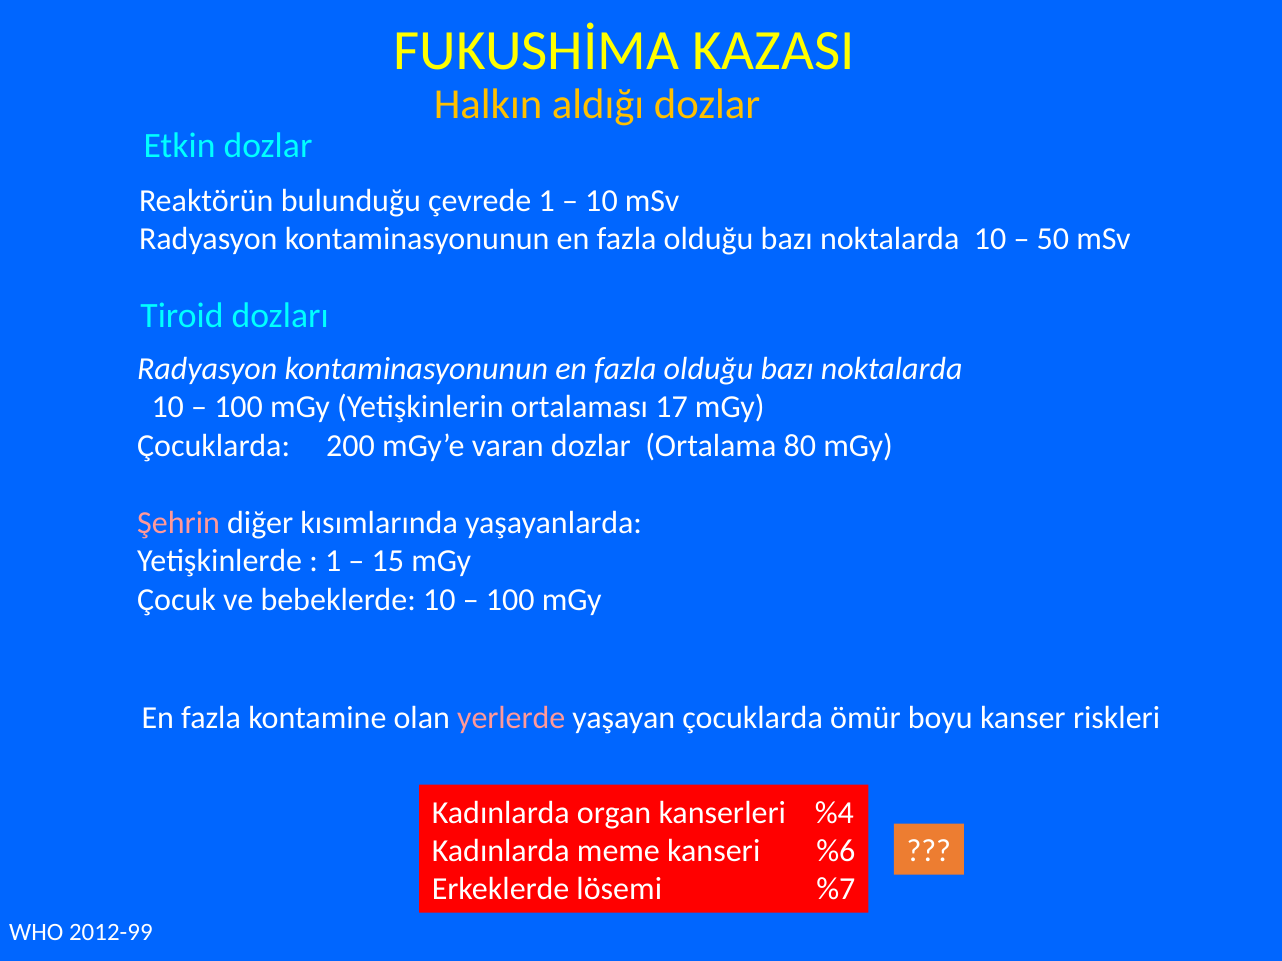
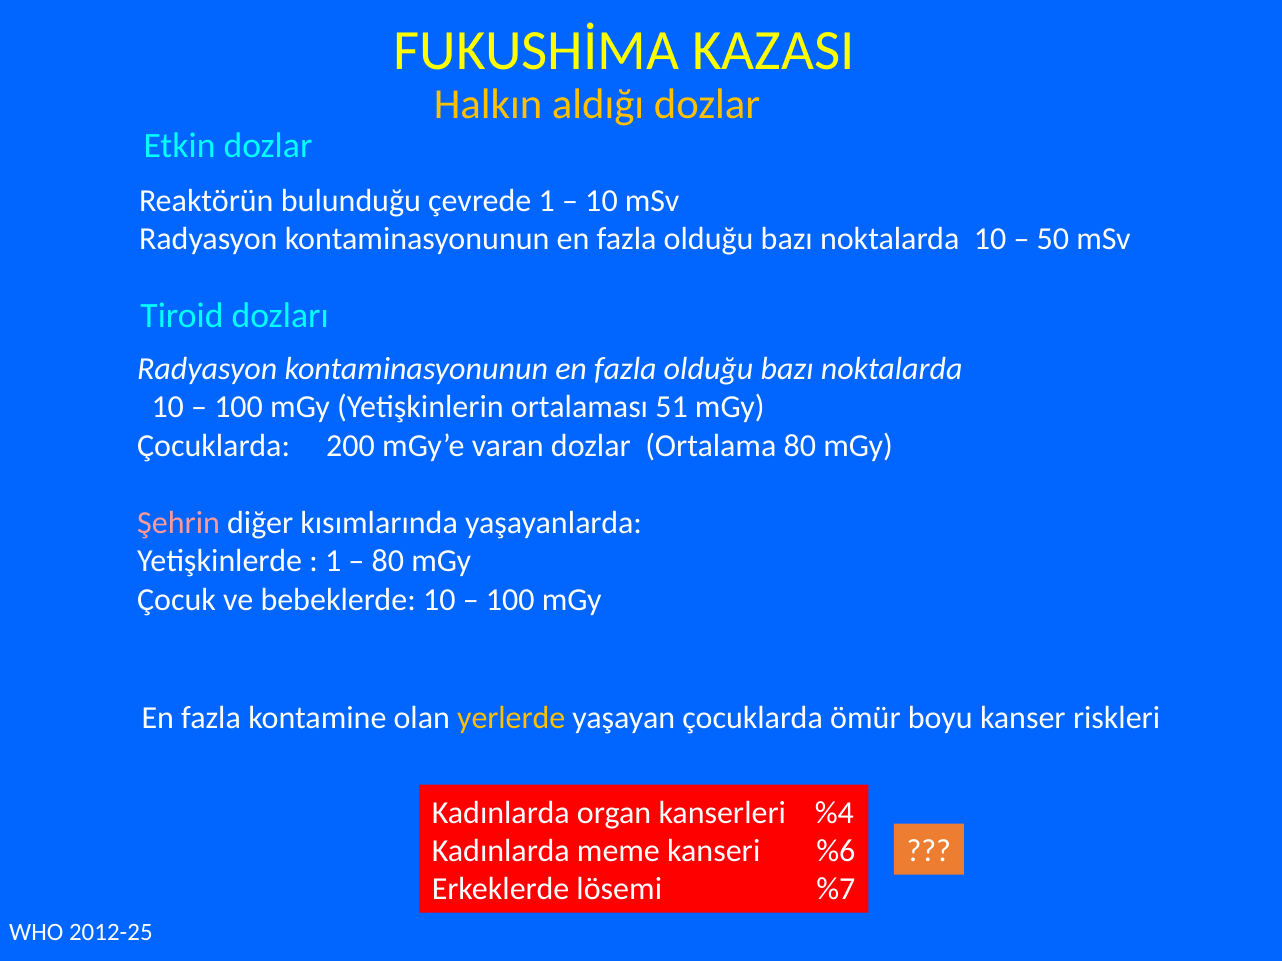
17: 17 -> 51 (672, 408)
15: 15 -> 80 (388, 561)
yerlerde colour: pink -> yellow (511, 718)
2012-99: 2012-99 -> 2012-25 (111, 933)
